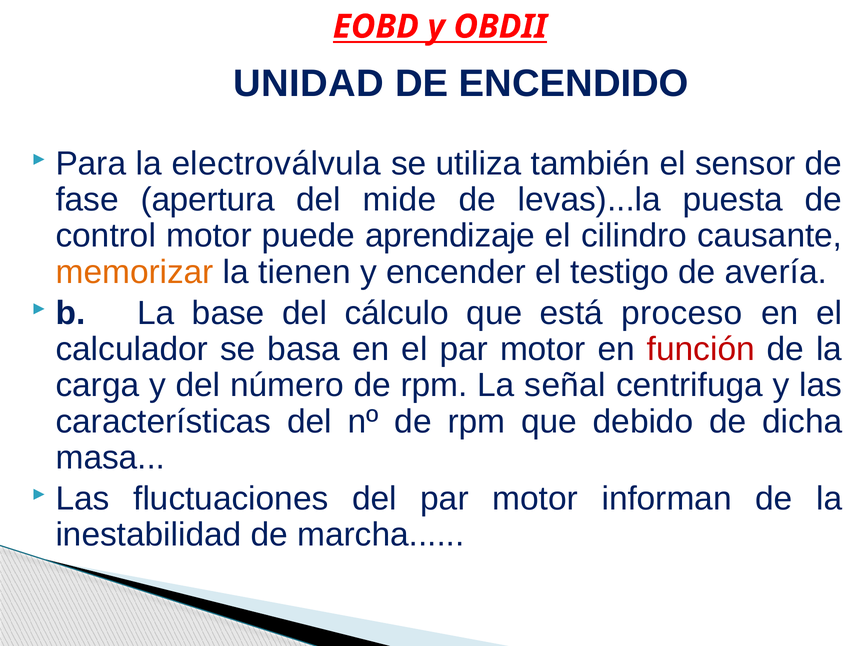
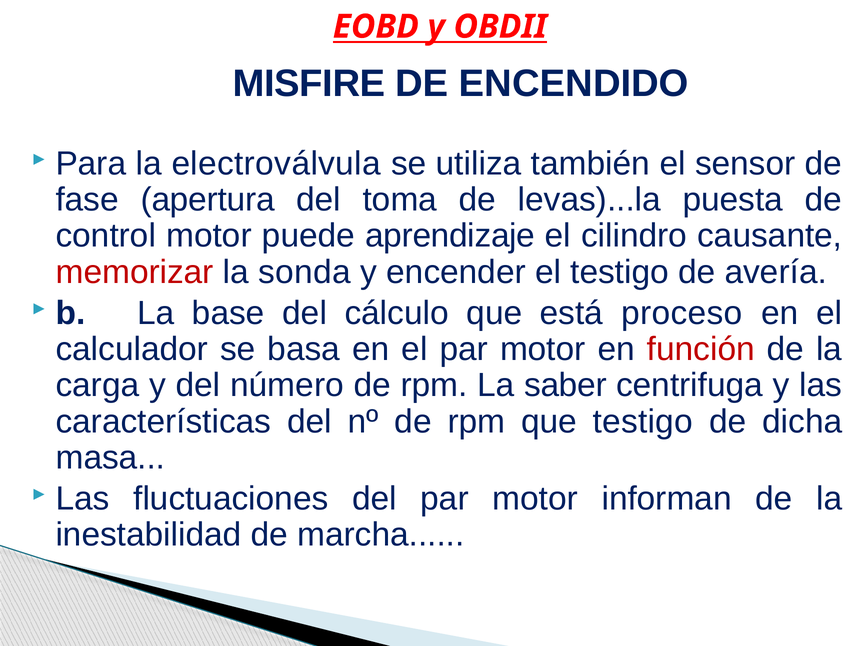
UNIDAD: UNIDAD -> MISFIRE (309, 84)
mide: mide -> toma (400, 200)
memorizar colour: orange -> red (135, 272)
tienen: tienen -> sonda (304, 272)
señal: señal -> saber (565, 386)
que debido: debido -> testigo (643, 422)
